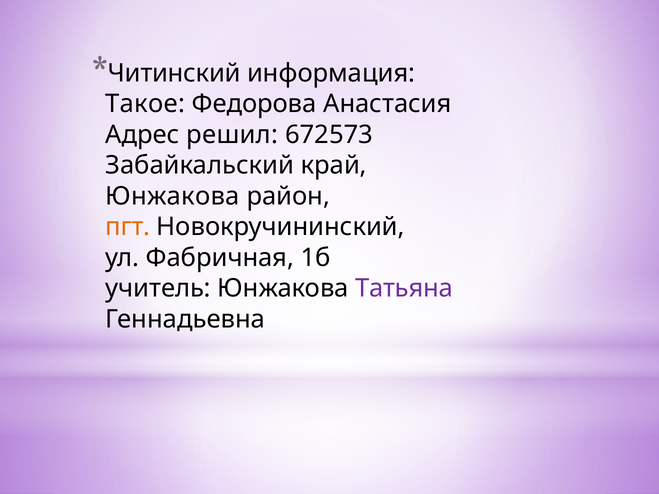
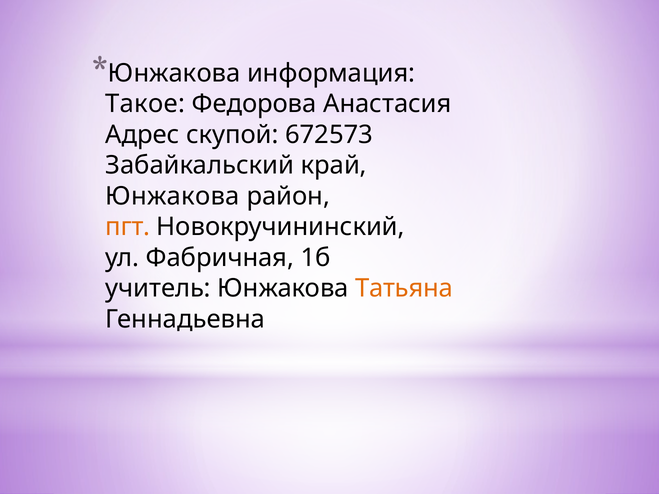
Читинский: Читинский -> Юнжакова (174, 73)
решил: решил -> скупой (232, 135)
Татьяна colour: purple -> orange (404, 289)
